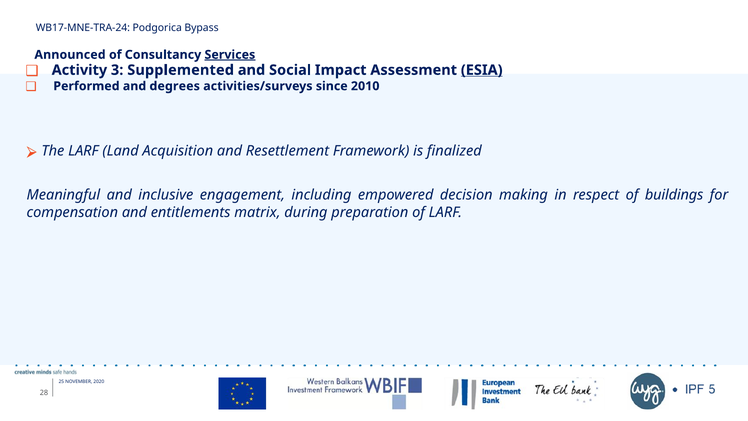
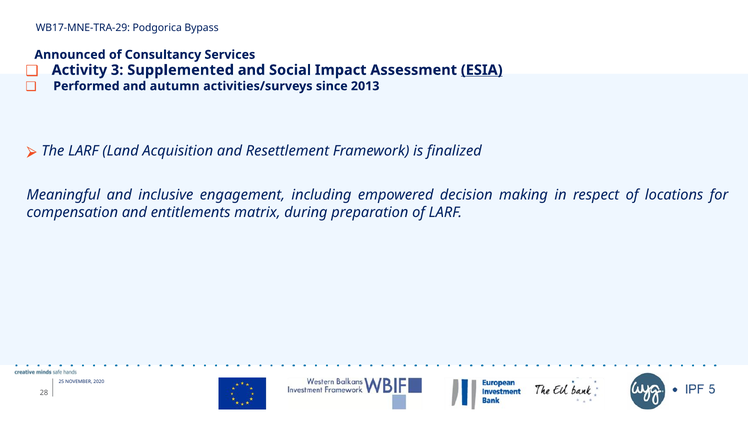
WB17-MNE-TRA-24: WB17-MNE-TRA-24 -> WB17-MNE-TRA-29 (83, 28)
Services underline: present -> none (230, 55)
degrees: degrees -> autumn (175, 86)
2010: 2010 -> 2013 (365, 86)
buildings: buildings -> locations (674, 195)
